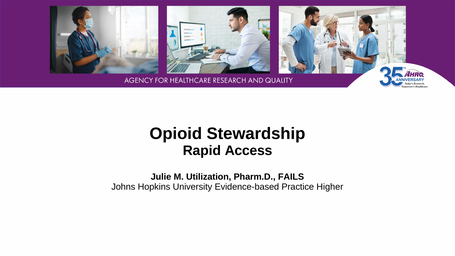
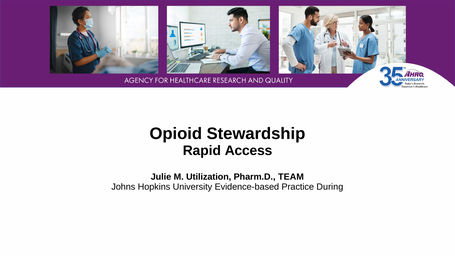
FAILS: FAILS -> TEAM (291, 177)
Higher: Higher -> During (330, 187)
